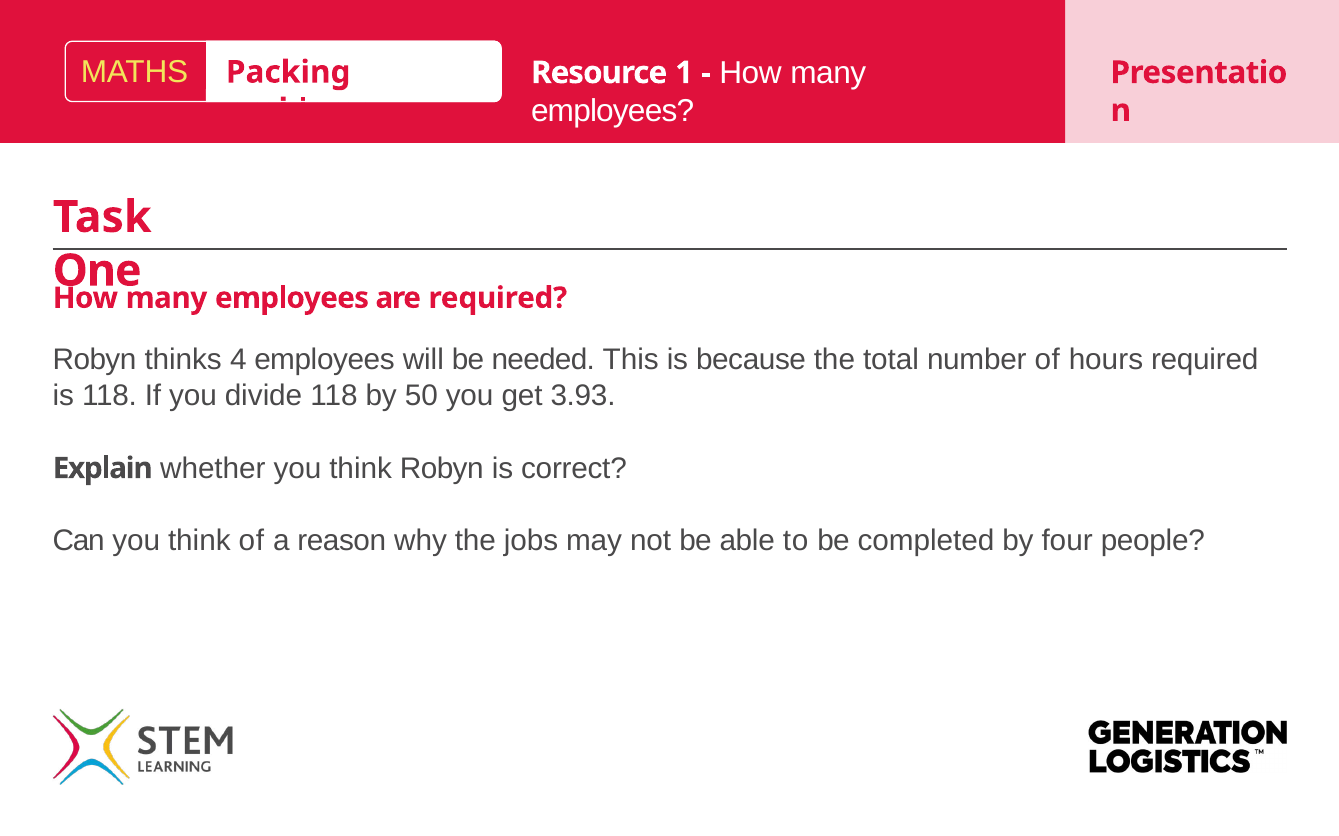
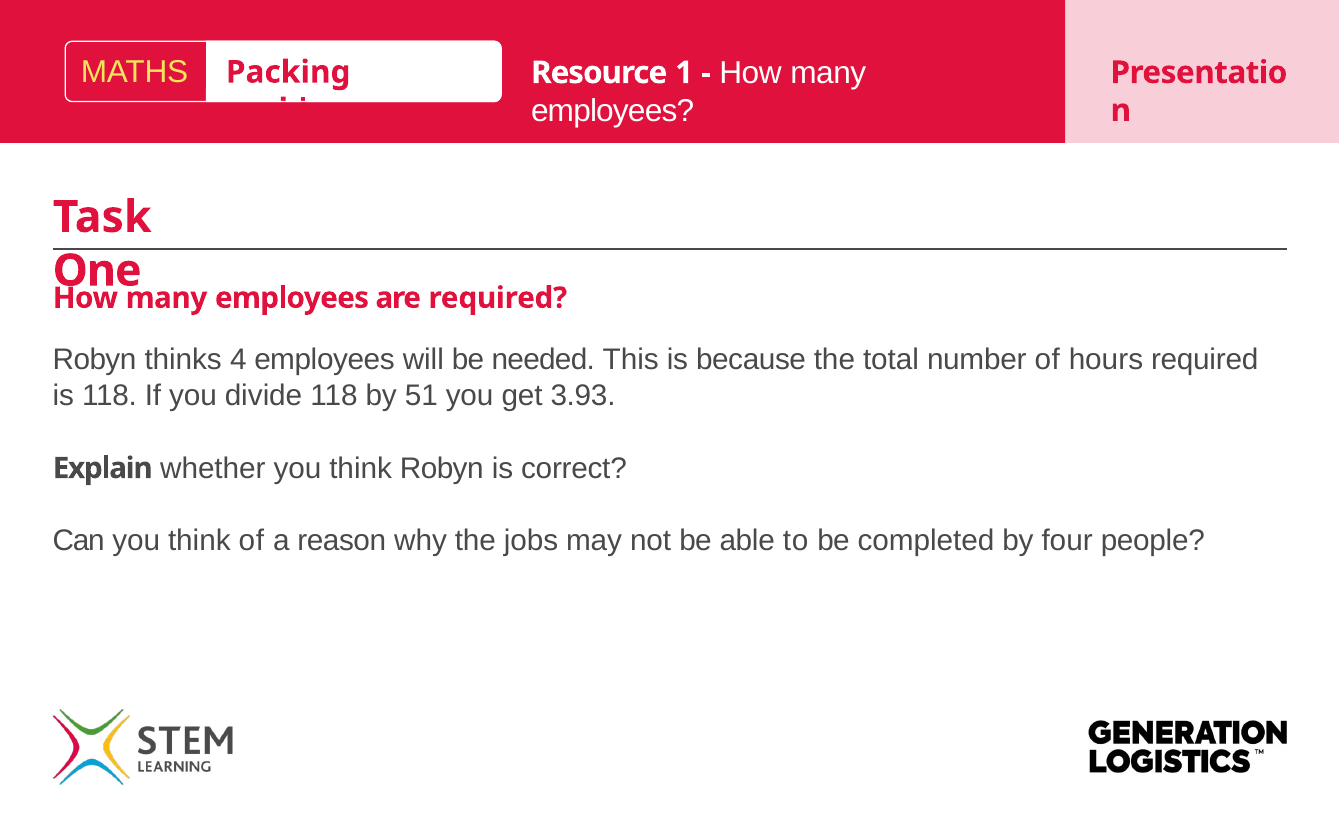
50: 50 -> 51 (421, 395)
